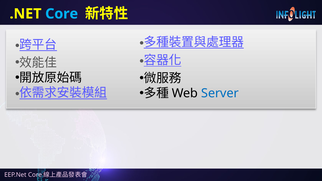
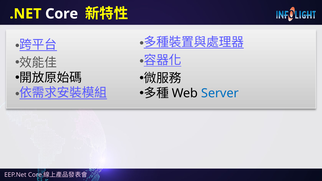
Core colour: light blue -> white (62, 14)
